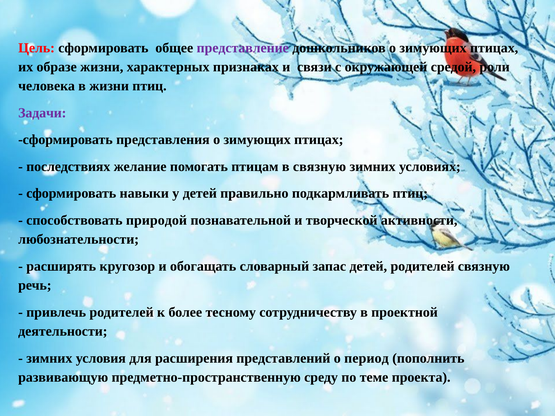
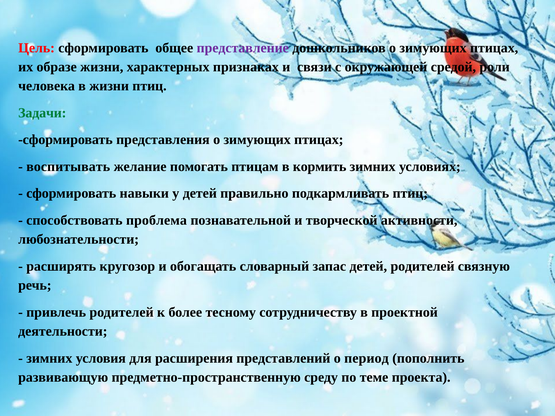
Задачи colour: purple -> green (42, 113)
последствиях: последствиях -> воспитывать (68, 167)
в связную: связную -> кормить (320, 167)
природой: природой -> проблема (156, 220)
